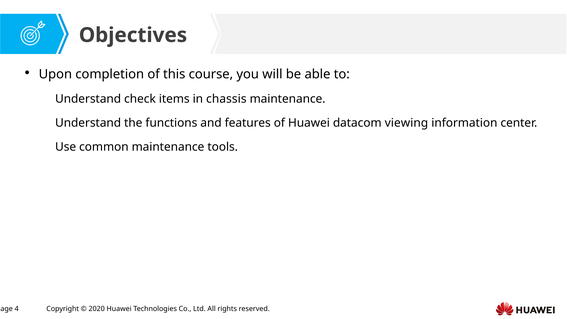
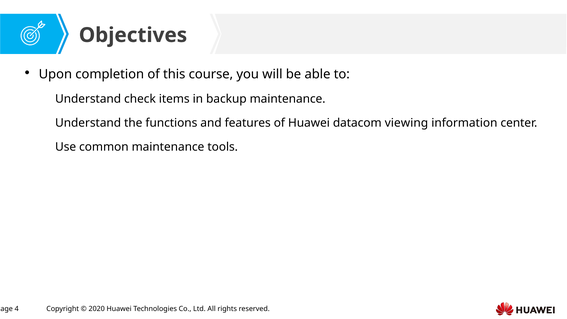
chassis: chassis -> backup (226, 99)
